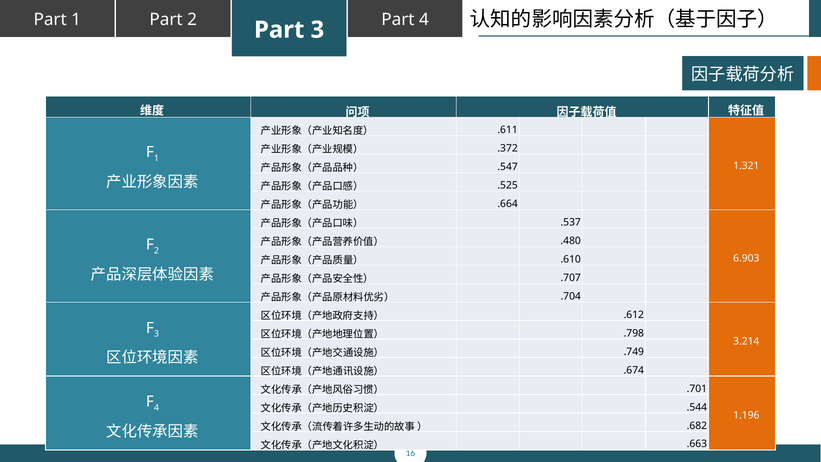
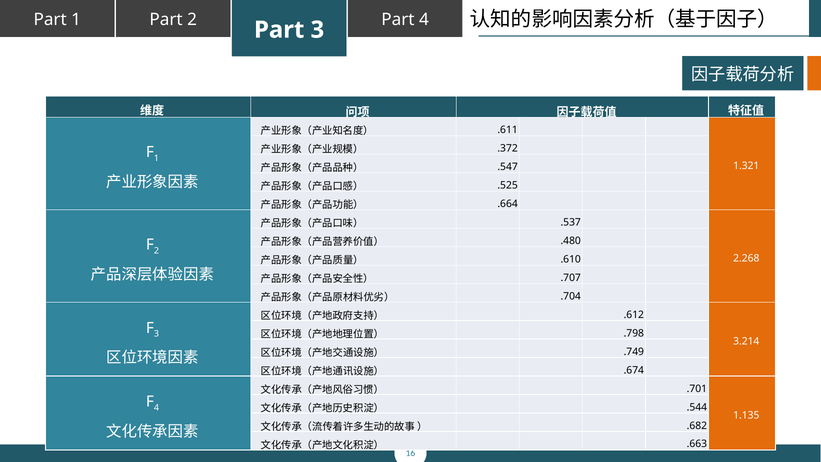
6.903: 6.903 -> 2.268 (746, 258)
1.196: 1.196 -> 1.135 (746, 415)
